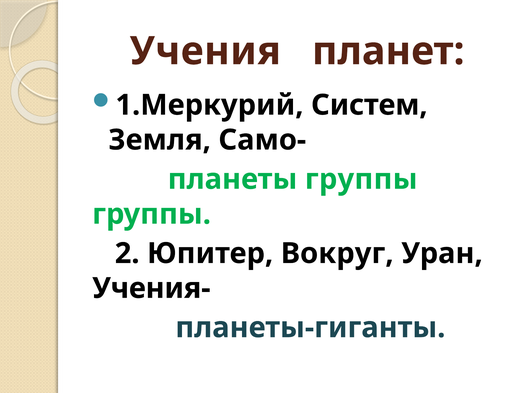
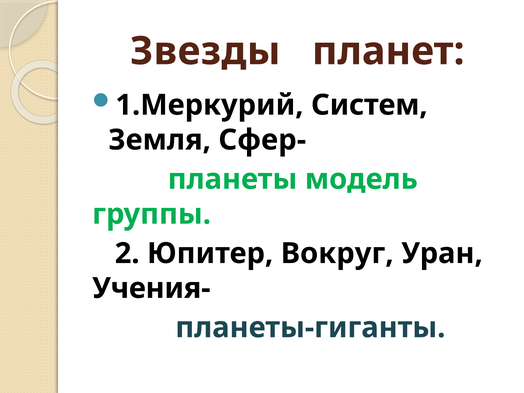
Учения: Учения -> Звезды (205, 51)
Само-: Само- -> Сфер- (262, 140)
планеты группы: группы -> модель (361, 179)
